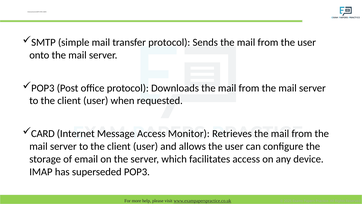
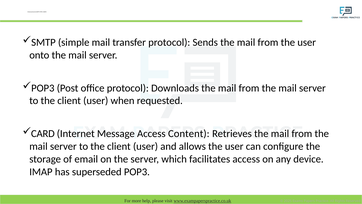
Monitor: Monitor -> Content (189, 133)
